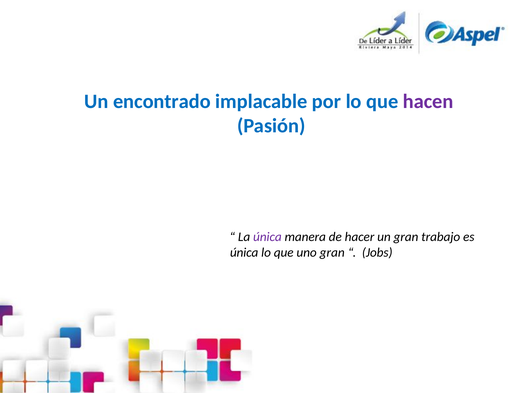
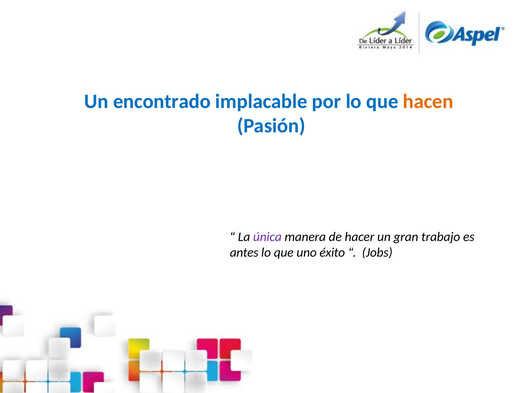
hacen colour: purple -> orange (428, 101)
única: única -> antes (244, 252)
uno gran: gran -> éxito (332, 252)
